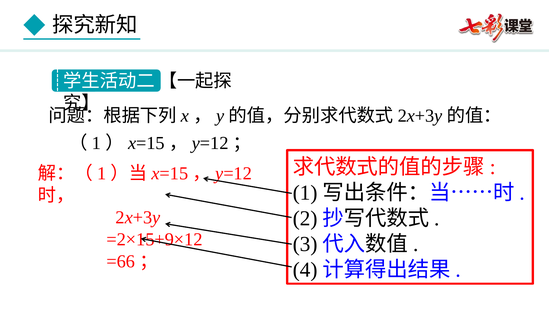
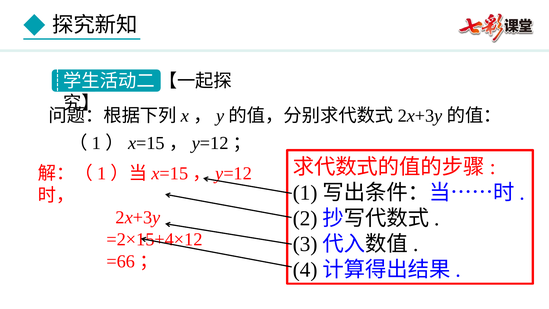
=2×15+9×12: =2×15+9×12 -> =2×15+4×12 (155, 239)
